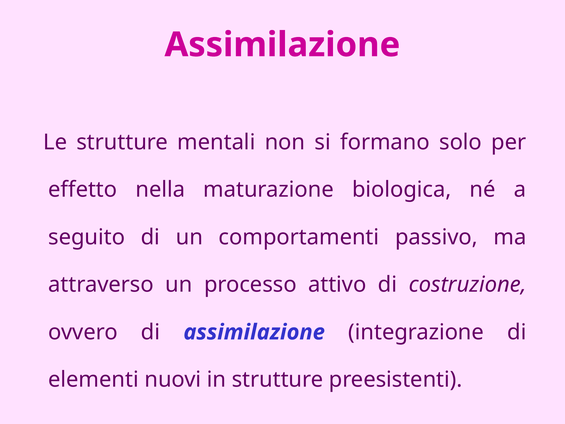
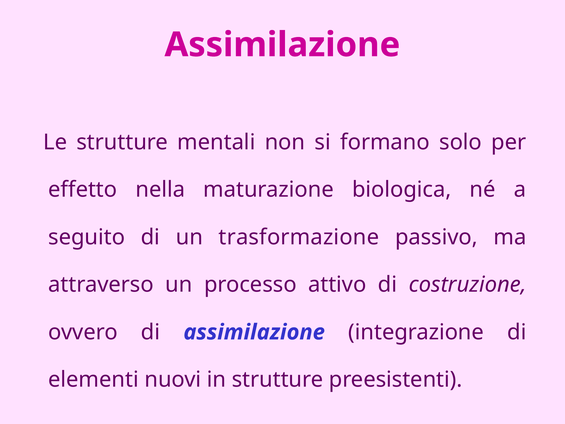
comportamenti: comportamenti -> trasformazione (299, 237)
